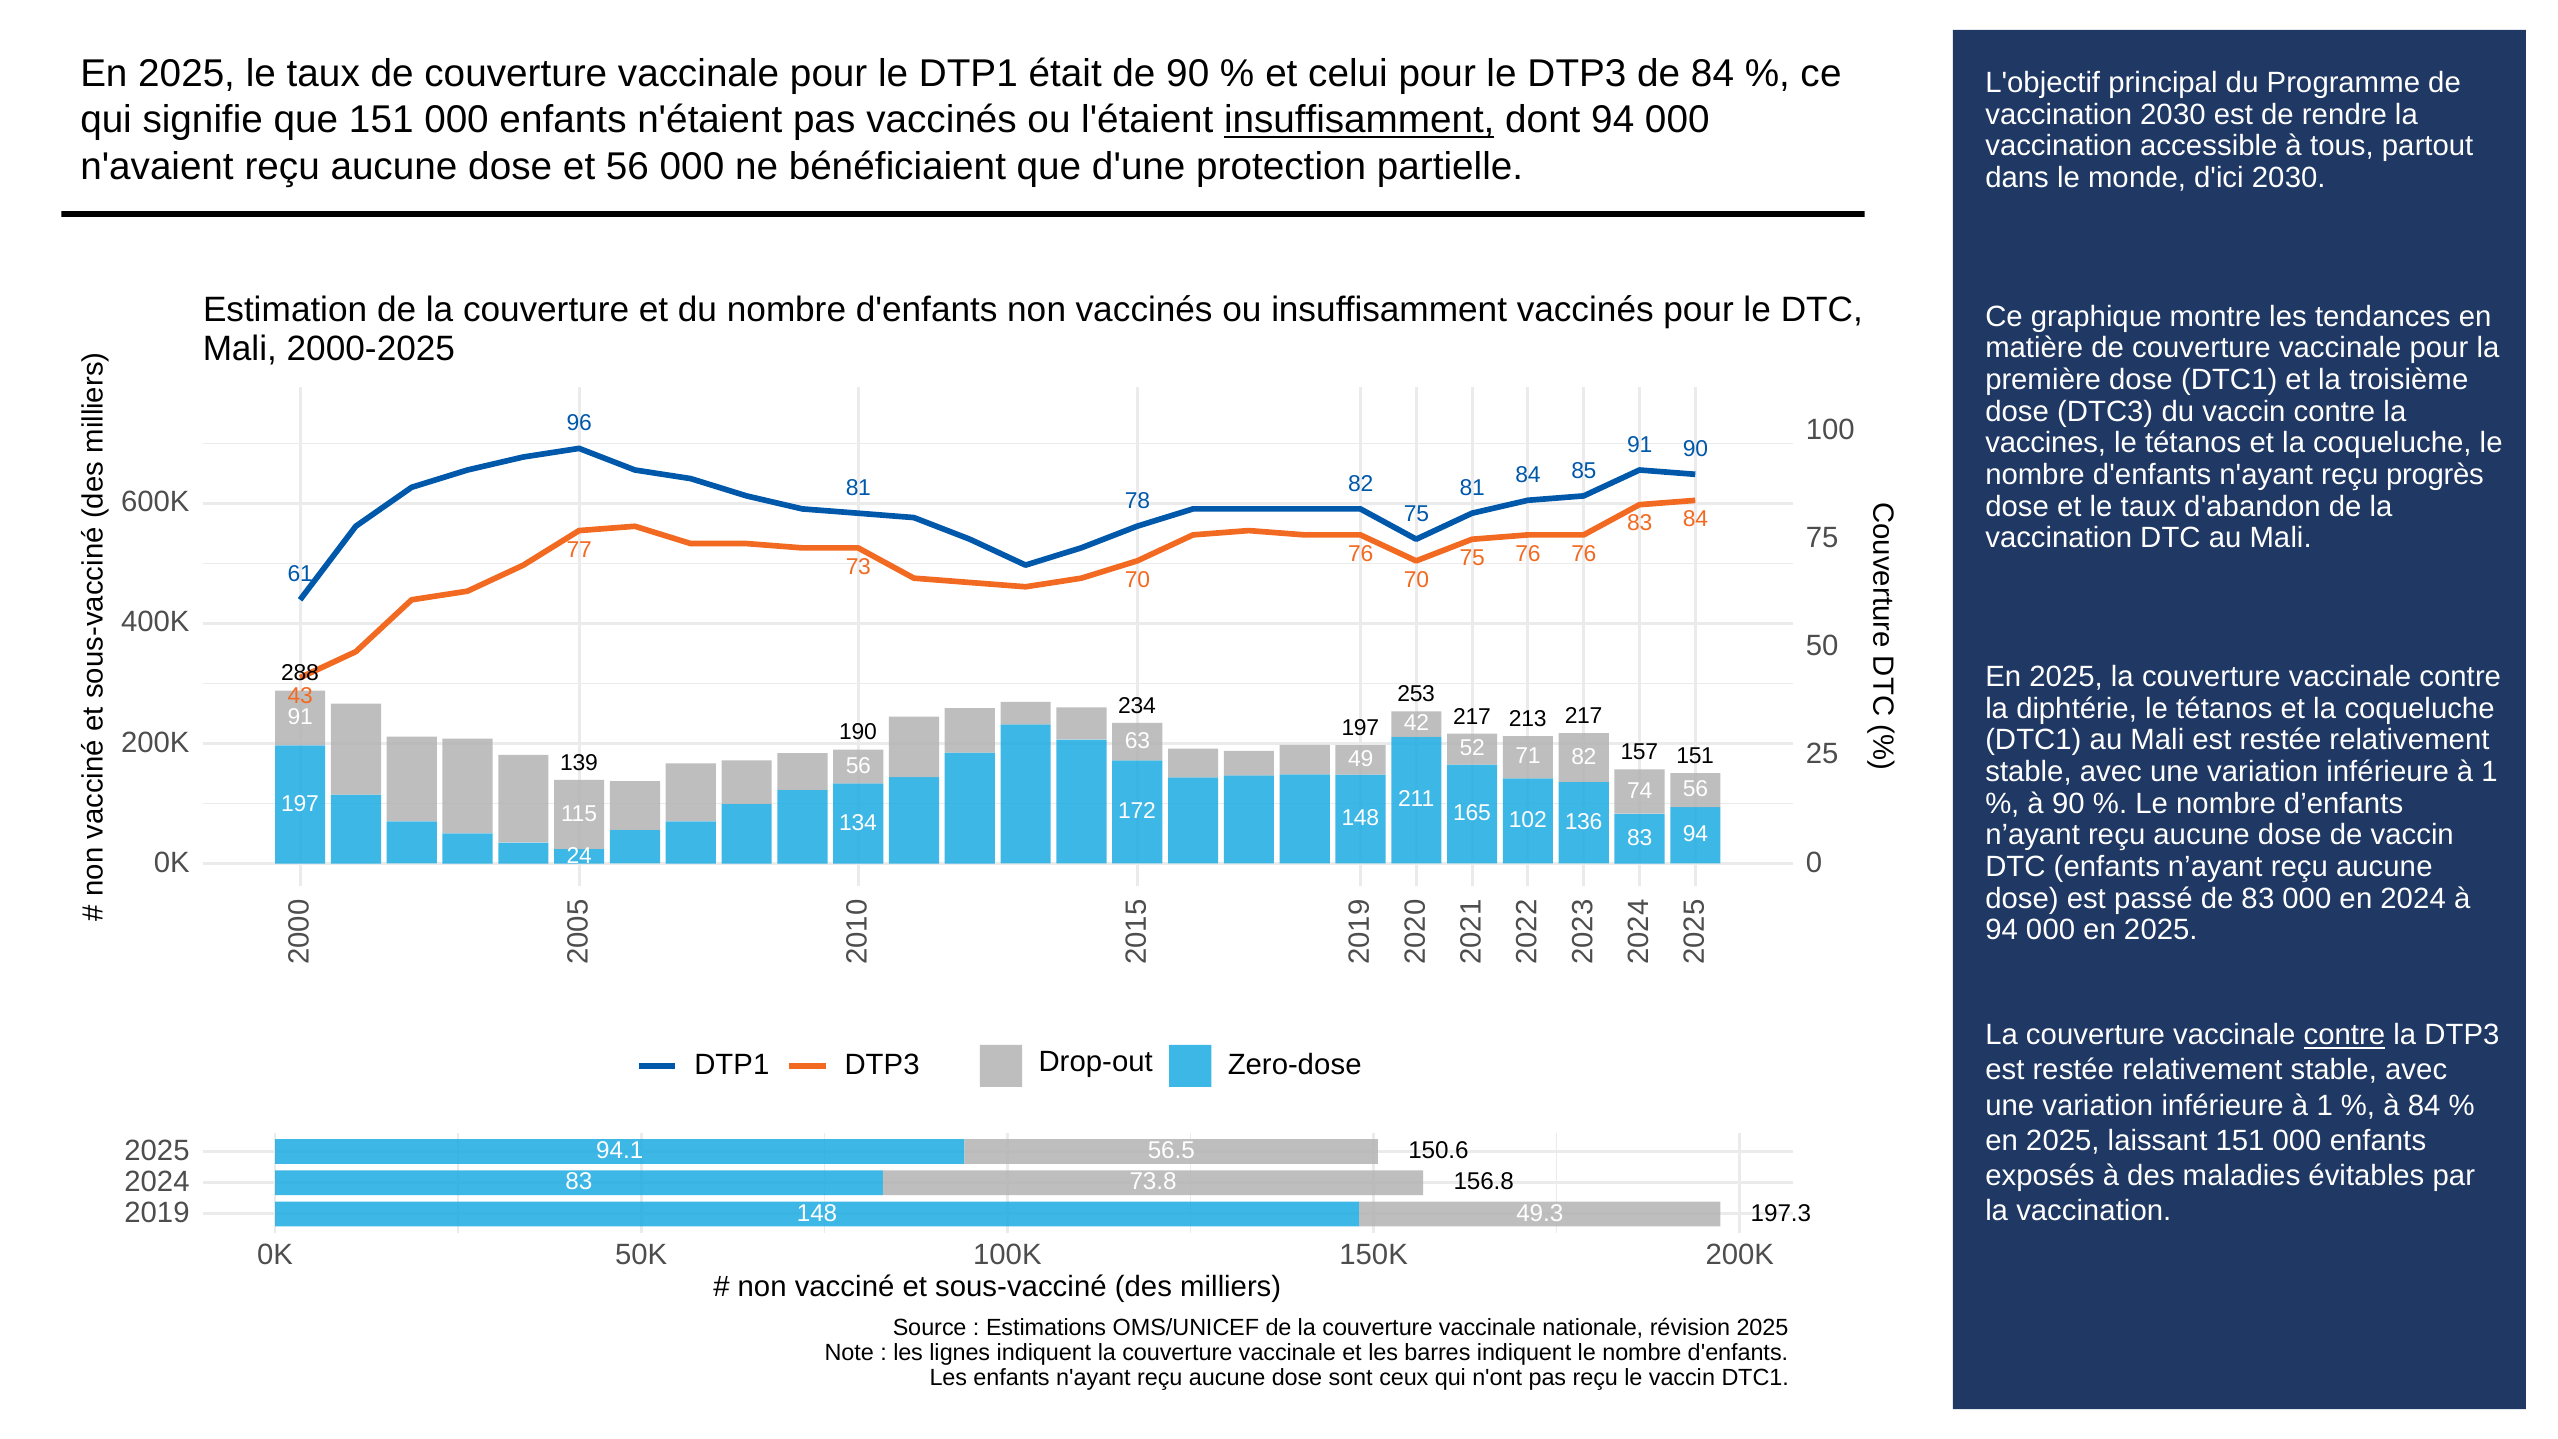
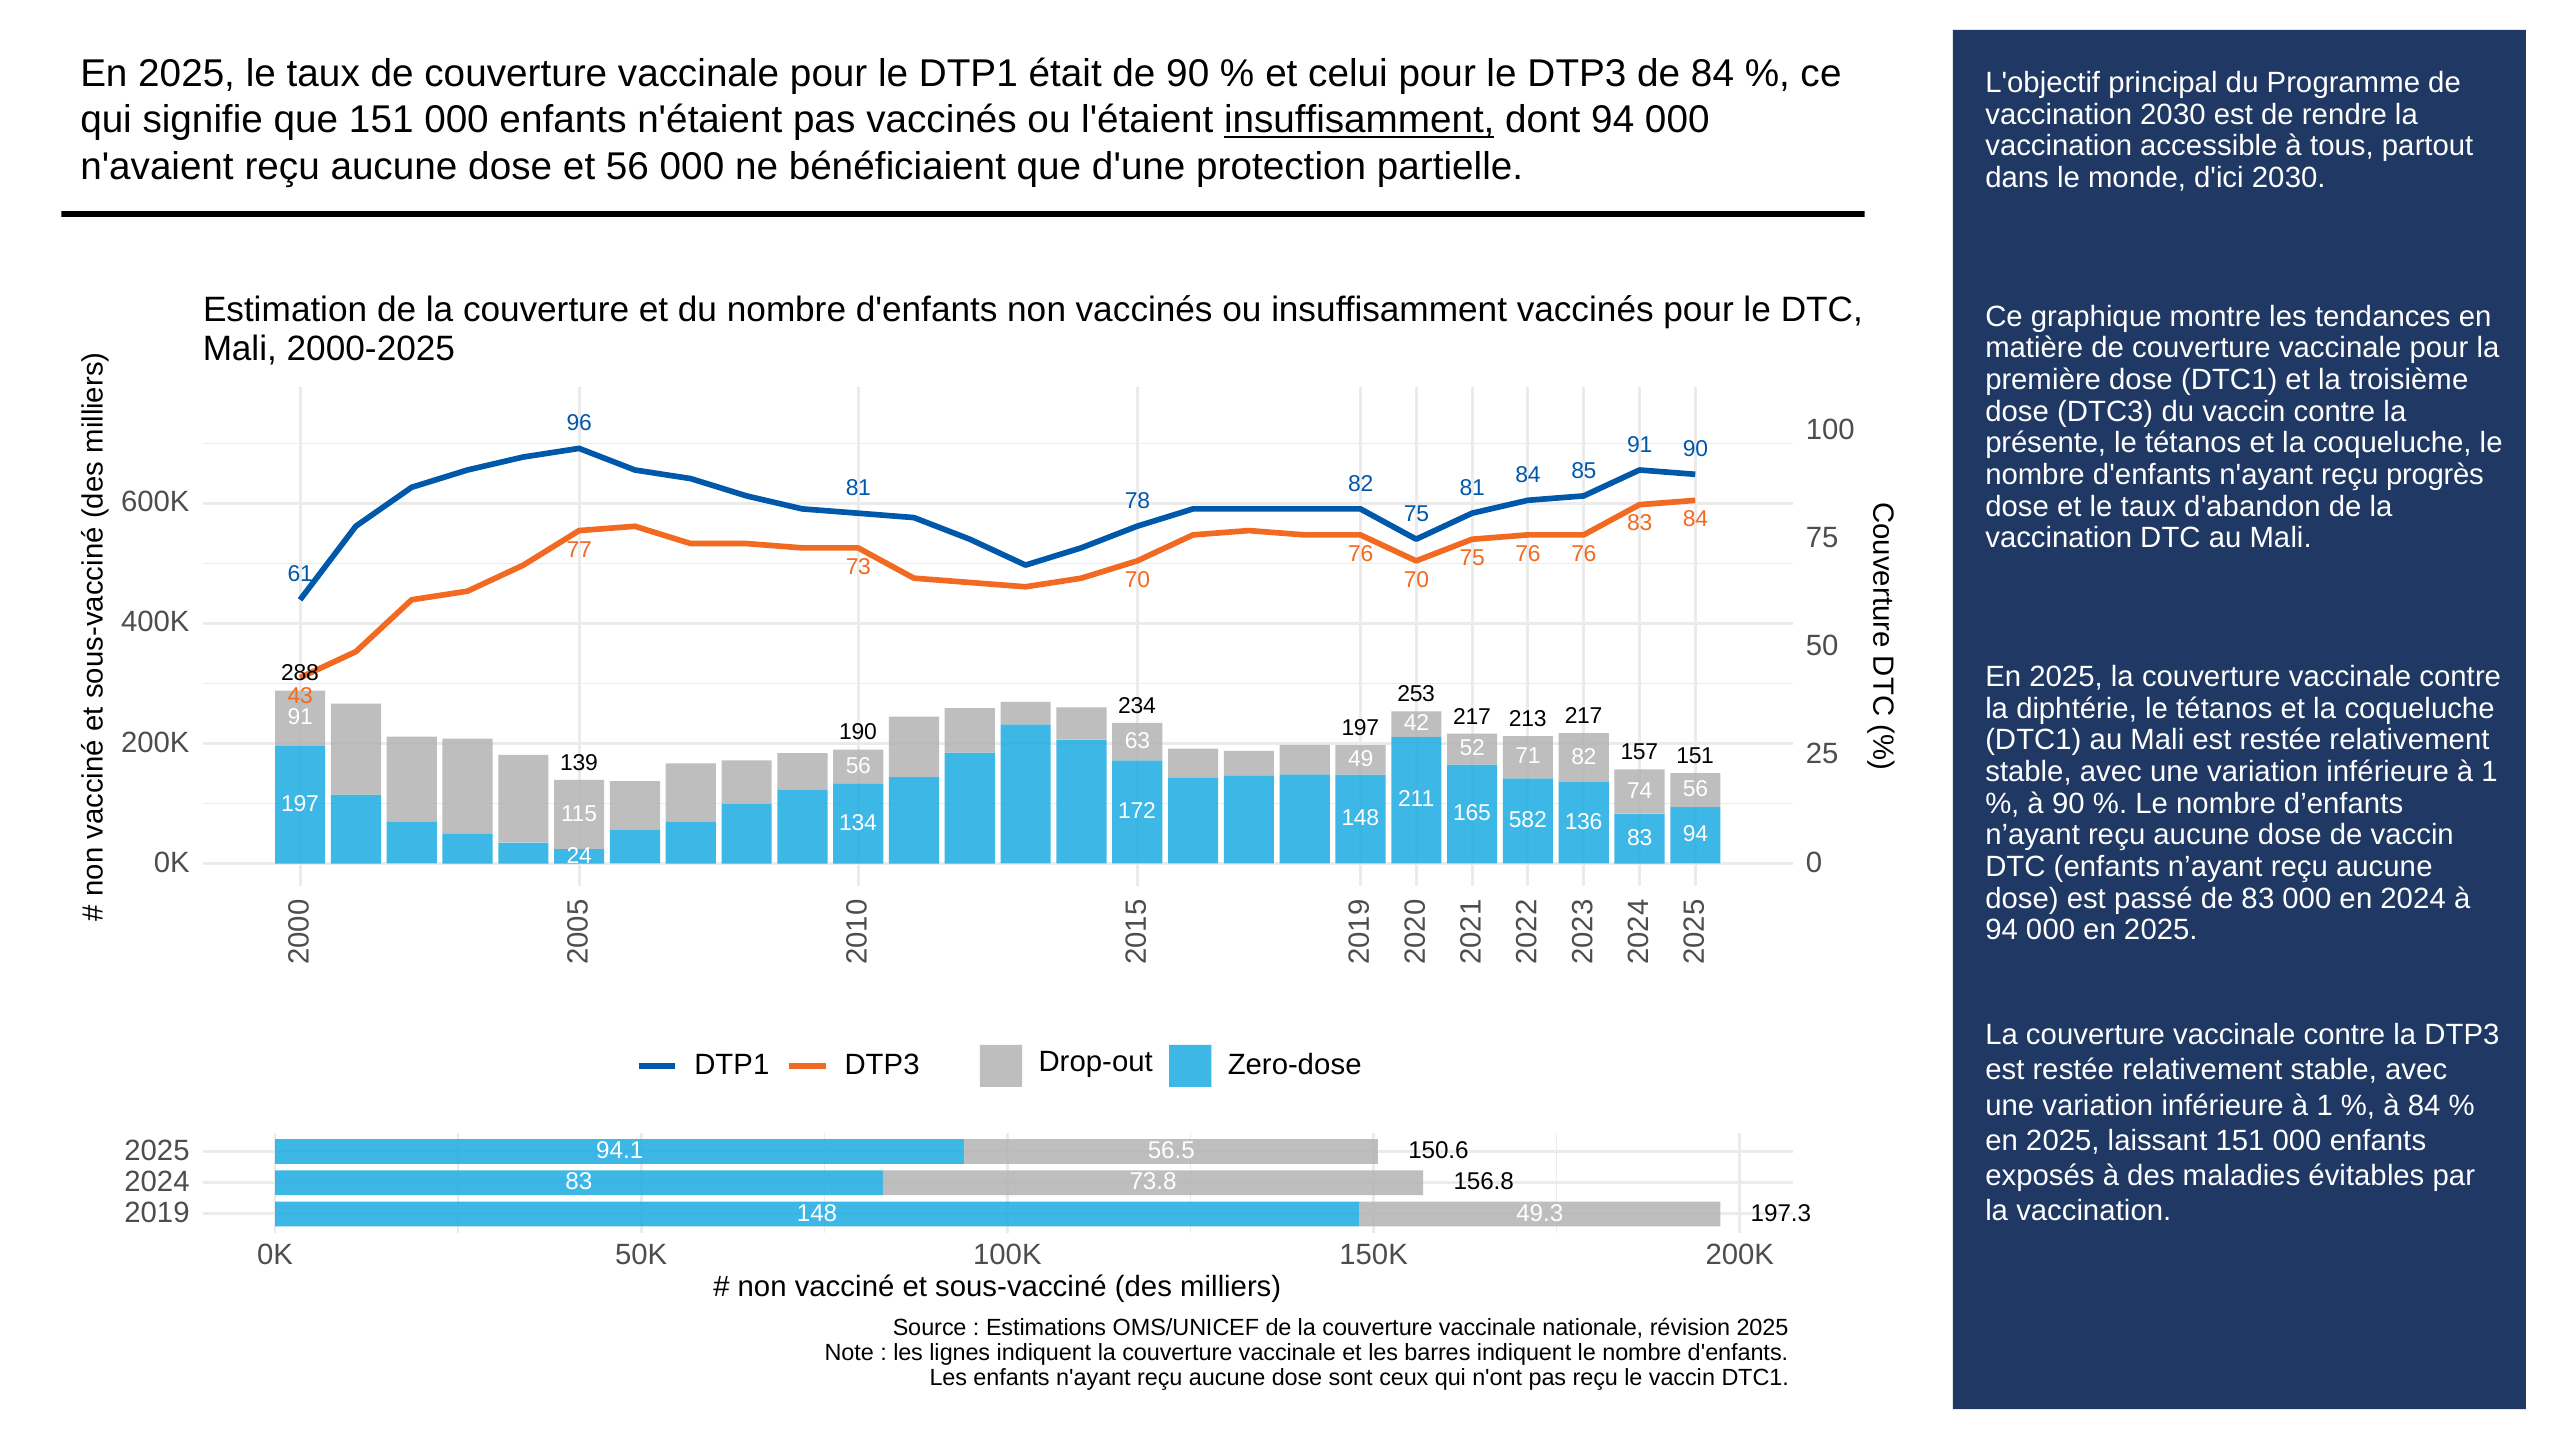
vaccines: vaccines -> présente (2046, 443)
102: 102 -> 582 (1528, 820)
contre underline: present -> none (2344, 1035)
